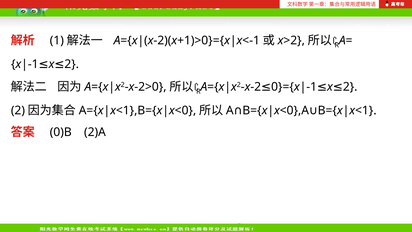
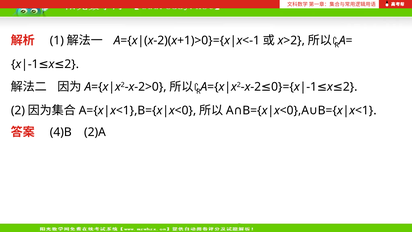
0)B: 0)B -> 4)B (61, 132)
